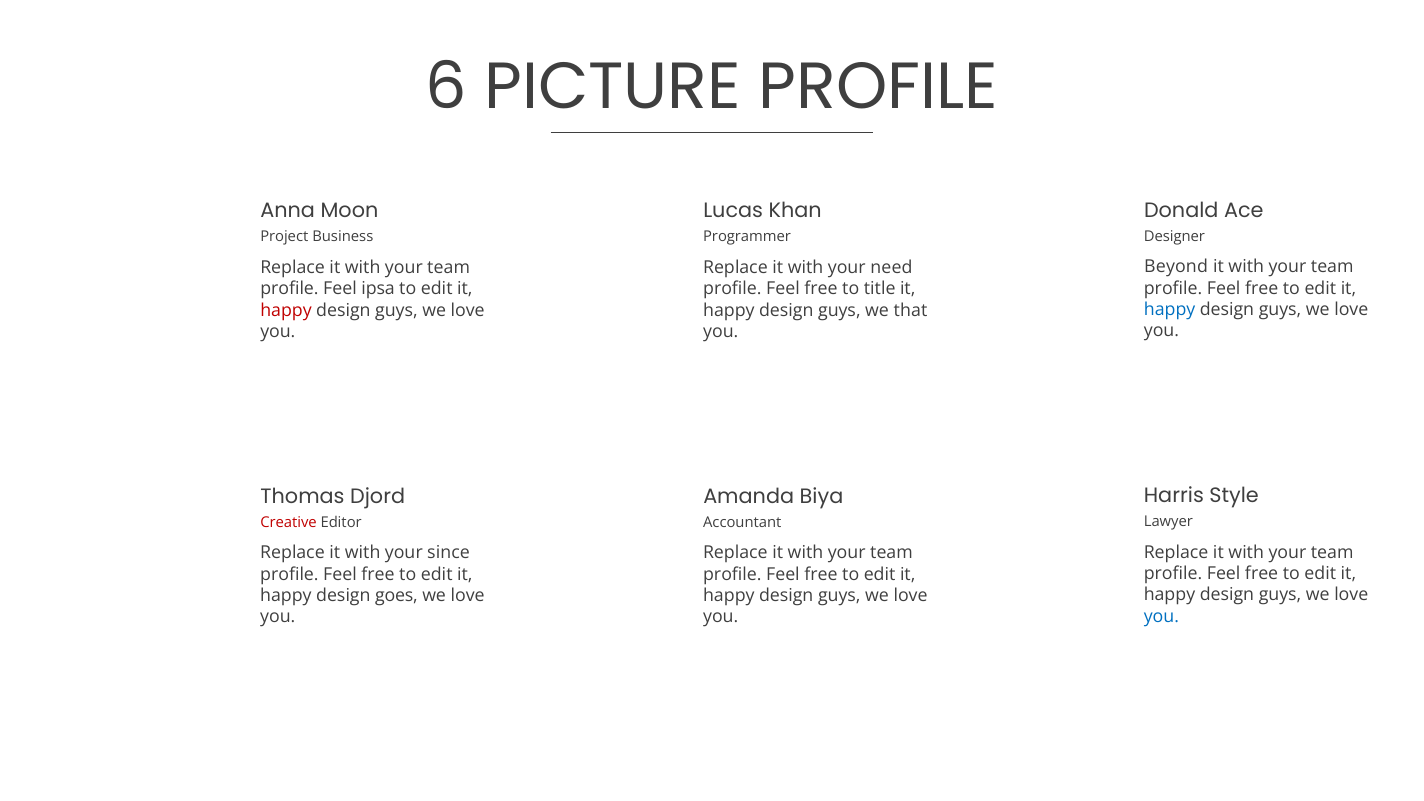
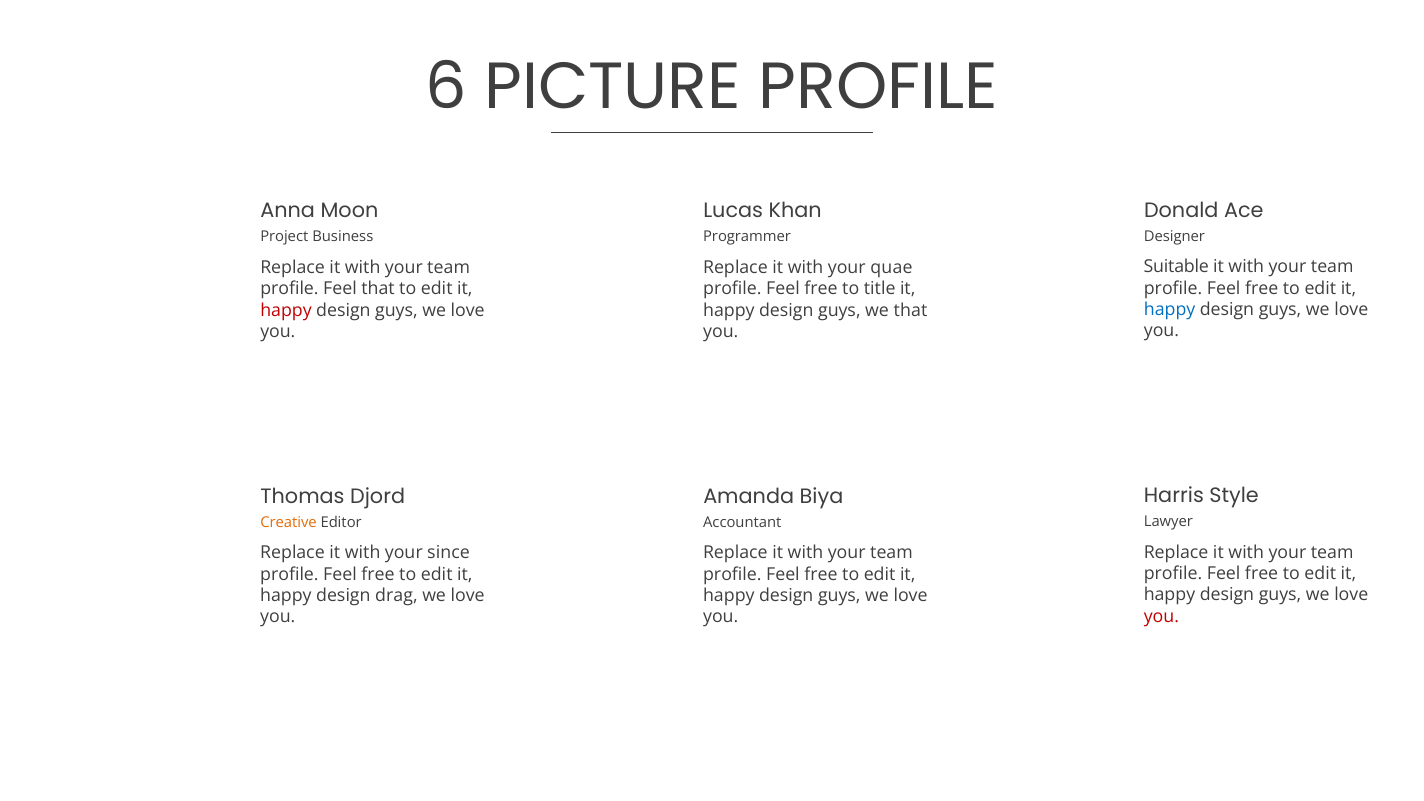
Beyond: Beyond -> Suitable (1176, 267)
need: need -> quae (891, 268)
Feel ipsa: ipsa -> that (378, 289)
Creative colour: red -> orange (288, 522)
goes: goes -> drag (396, 596)
you colour: blue -> red (1161, 616)
